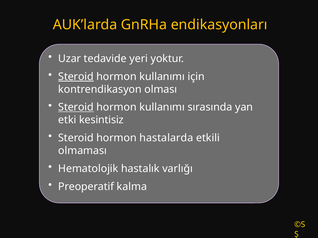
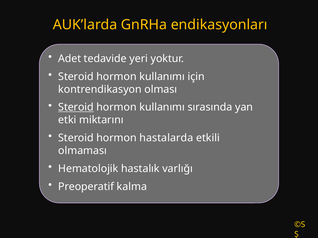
Uzar: Uzar -> Adet (70, 59)
Steroid underline: present -> none (76, 77)
kesintisiz: kesintisiz -> miktarını (101, 120)
